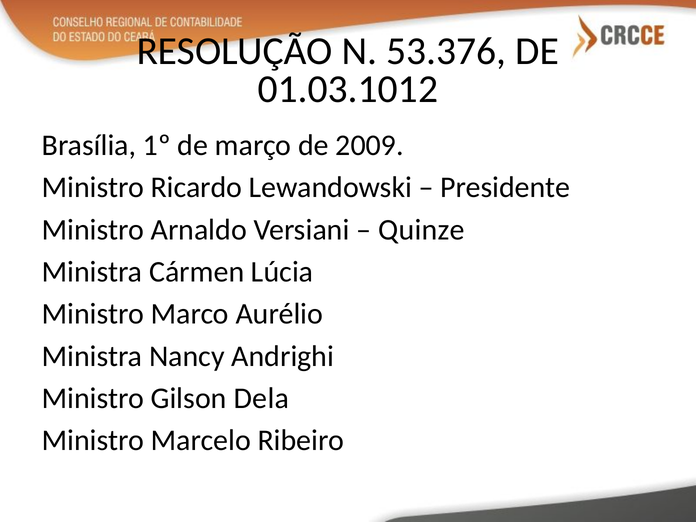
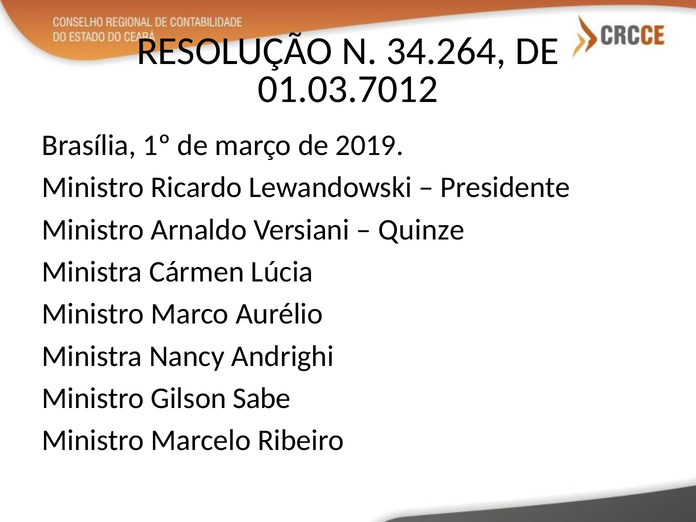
53.376: 53.376 -> 34.264 (446, 51)
01.03.1012: 01.03.1012 -> 01.03.7012 (348, 89)
2009: 2009 -> 2019 (370, 145)
Dela: Dela -> Sabe (262, 398)
